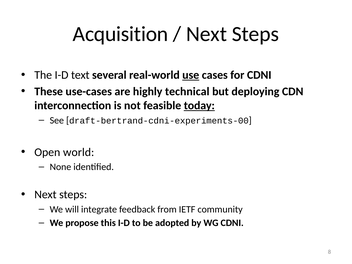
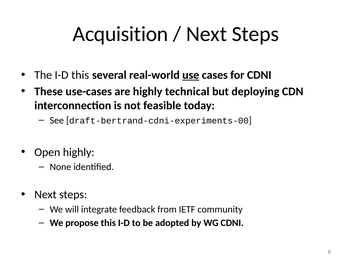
I-D text: text -> this (80, 75)
today underline: present -> none (199, 106)
Open world: world -> highly (79, 152)
